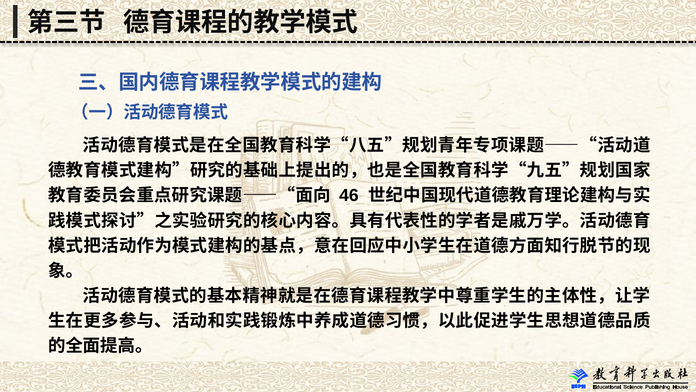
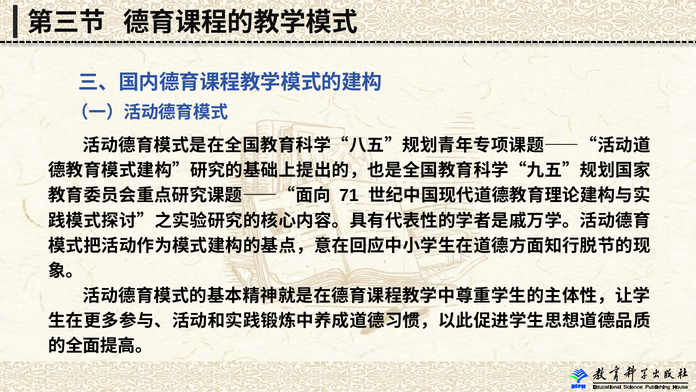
46: 46 -> 71 (349, 195)
